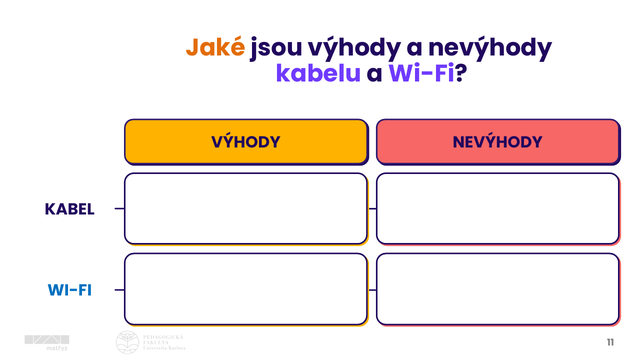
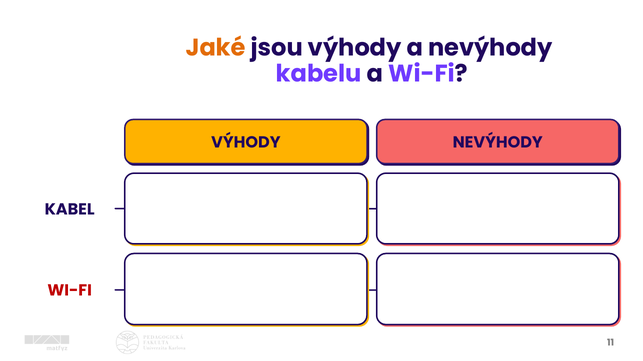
WI-FI colour: blue -> red (70, 291)
